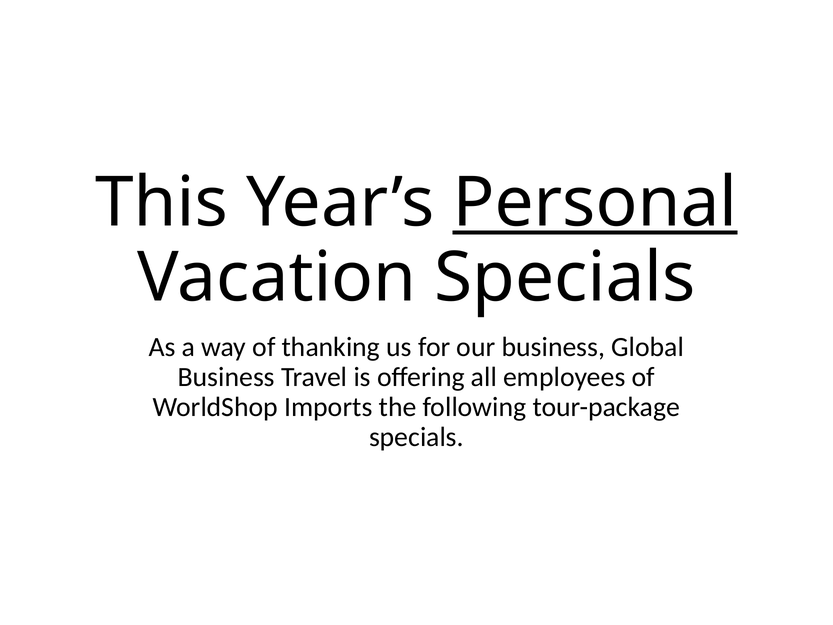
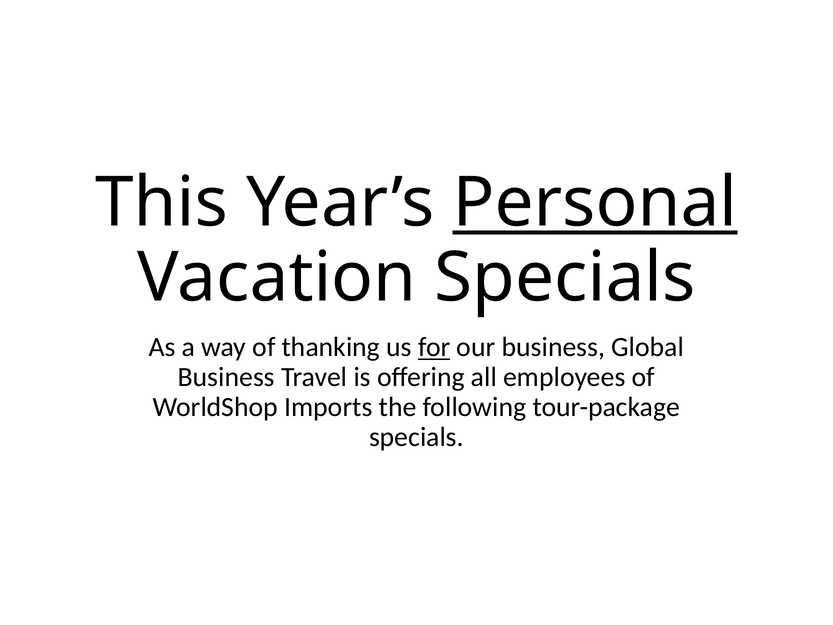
for underline: none -> present (434, 347)
